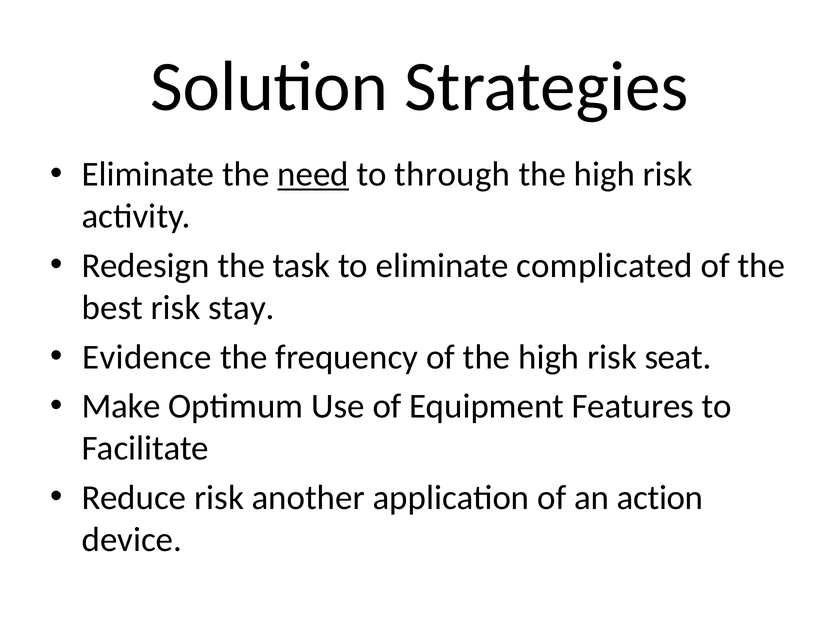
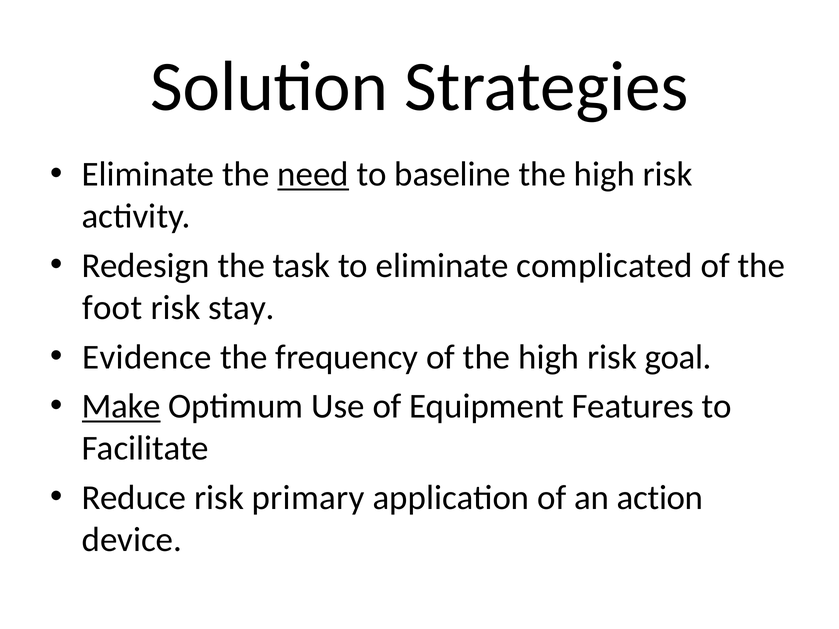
through: through -> baseline (453, 174)
best: best -> foot (112, 308)
seat: seat -> goal (678, 357)
Make underline: none -> present (121, 407)
another: another -> primary (308, 498)
